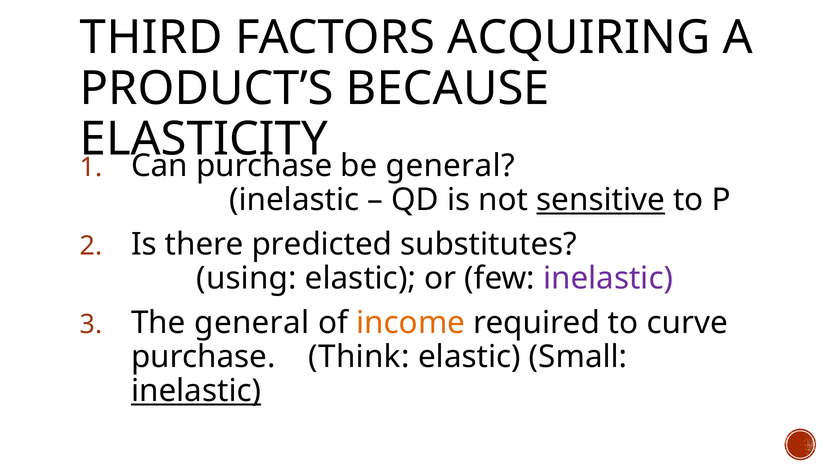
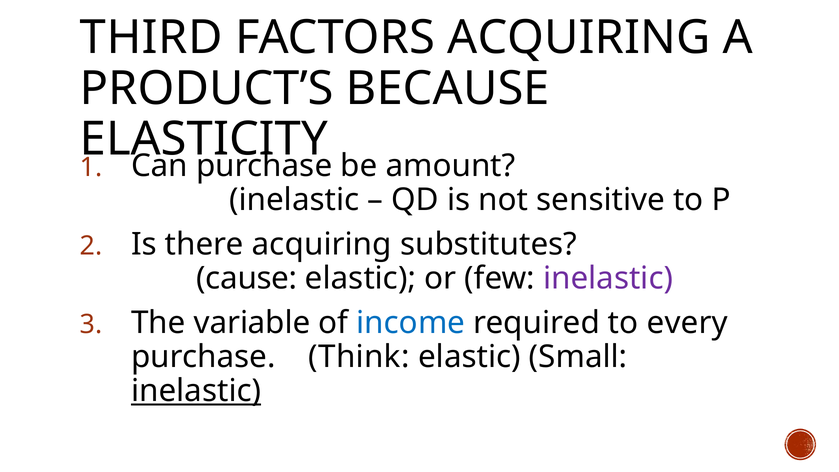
be general: general -> amount (451, 166)
sensitive underline: present -> none (601, 200)
there predicted: predicted -> acquiring (322, 244)
using: using -> cause (247, 278)
The general: general -> variable (252, 323)
income colour: orange -> blue (411, 323)
curve: curve -> every (687, 323)
